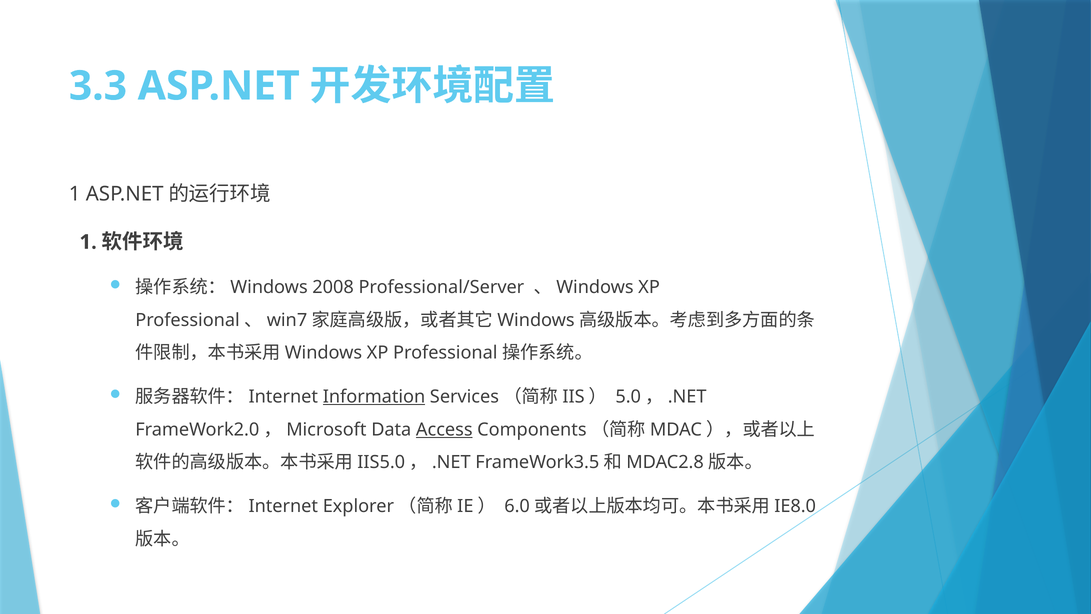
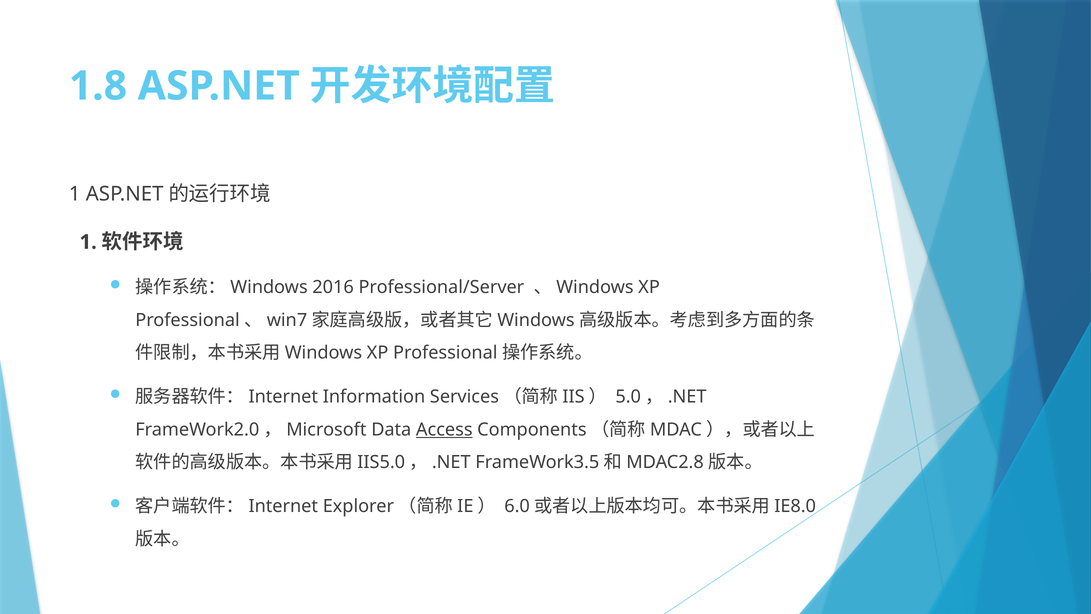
3.3: 3.3 -> 1.8 (98, 86)
2008: 2008 -> 2016 (333, 287)
Information underline: present -> none (374, 397)
